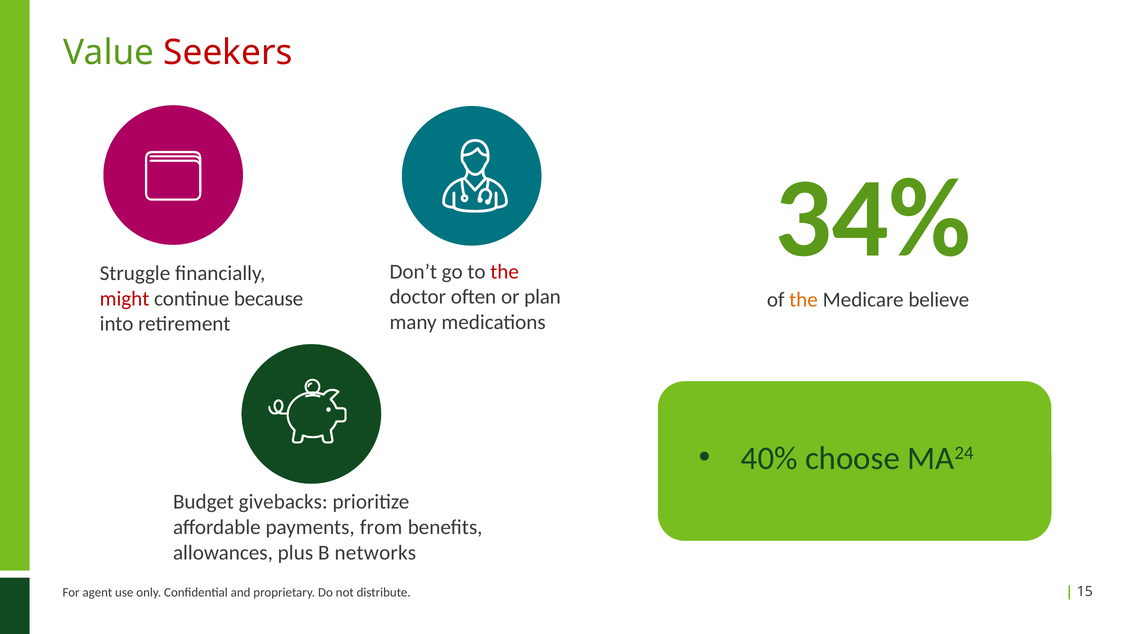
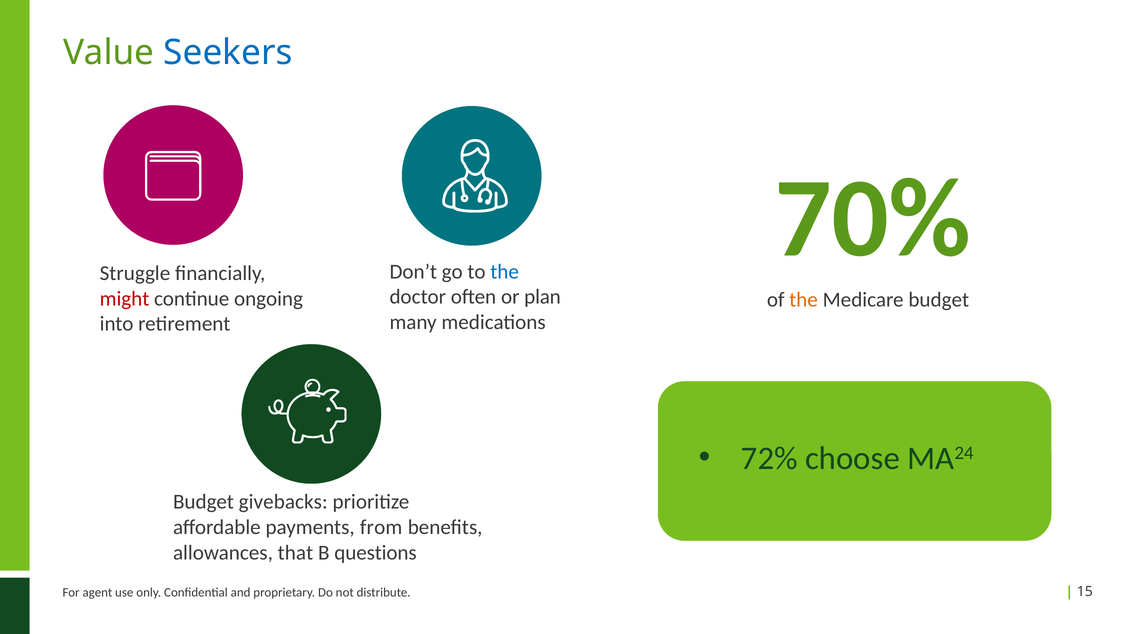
Seekers colour: red -> blue (228, 53)
34%: 34% -> 70% (873, 219)
the colour: red -> blue (505, 272)
because: because -> ongoing (269, 299)
Medicare believe: believe -> budget (939, 300)
40%: 40% -> 72% (769, 458)
plus: plus -> that (295, 553)
networks: networks -> questions (376, 553)
